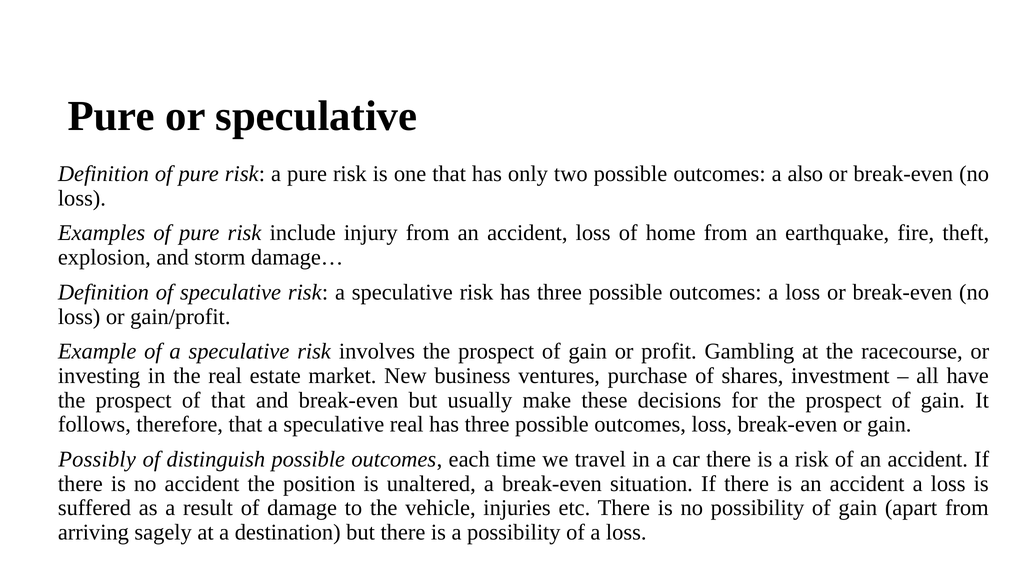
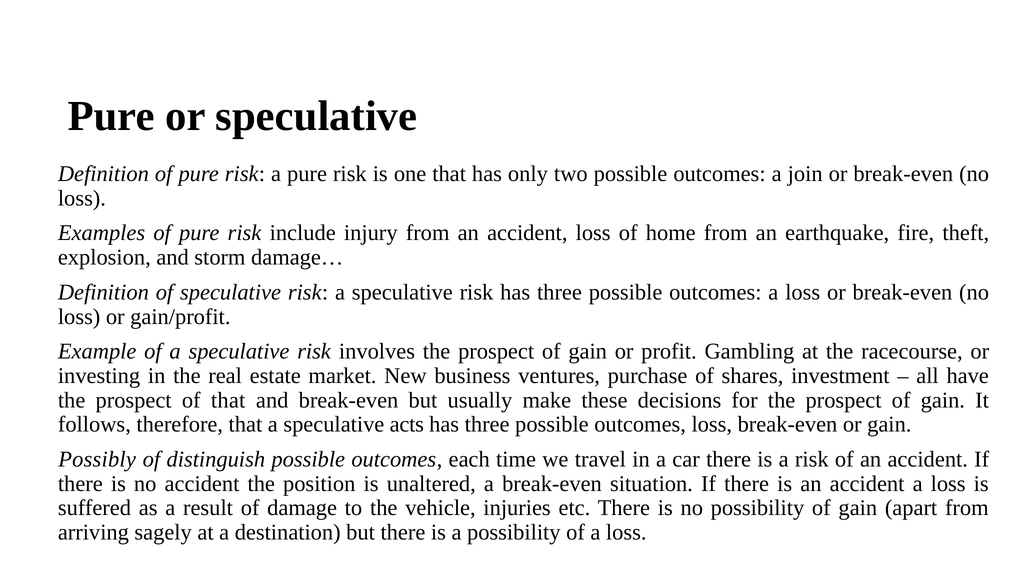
also: also -> join (805, 174)
speculative real: real -> acts (407, 424)
